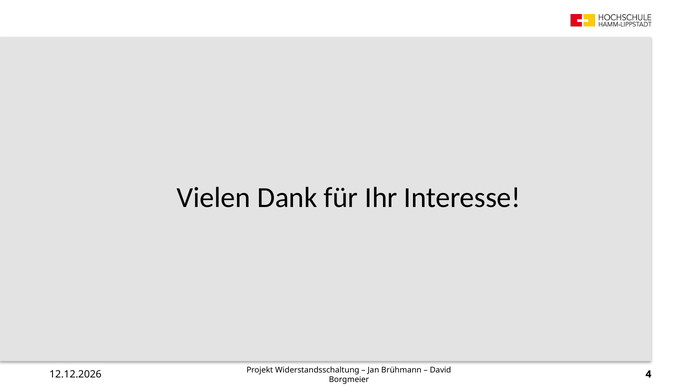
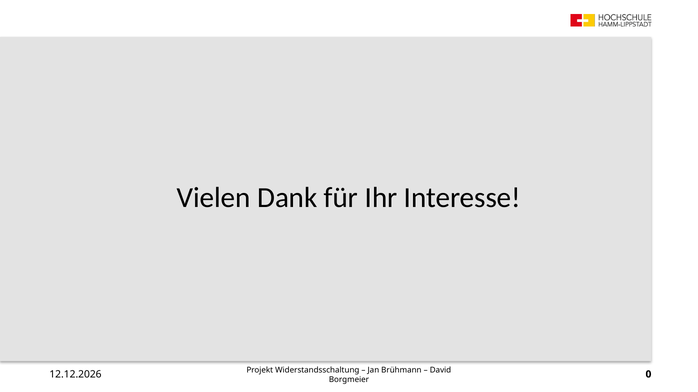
4: 4 -> 0 (648, 375)
